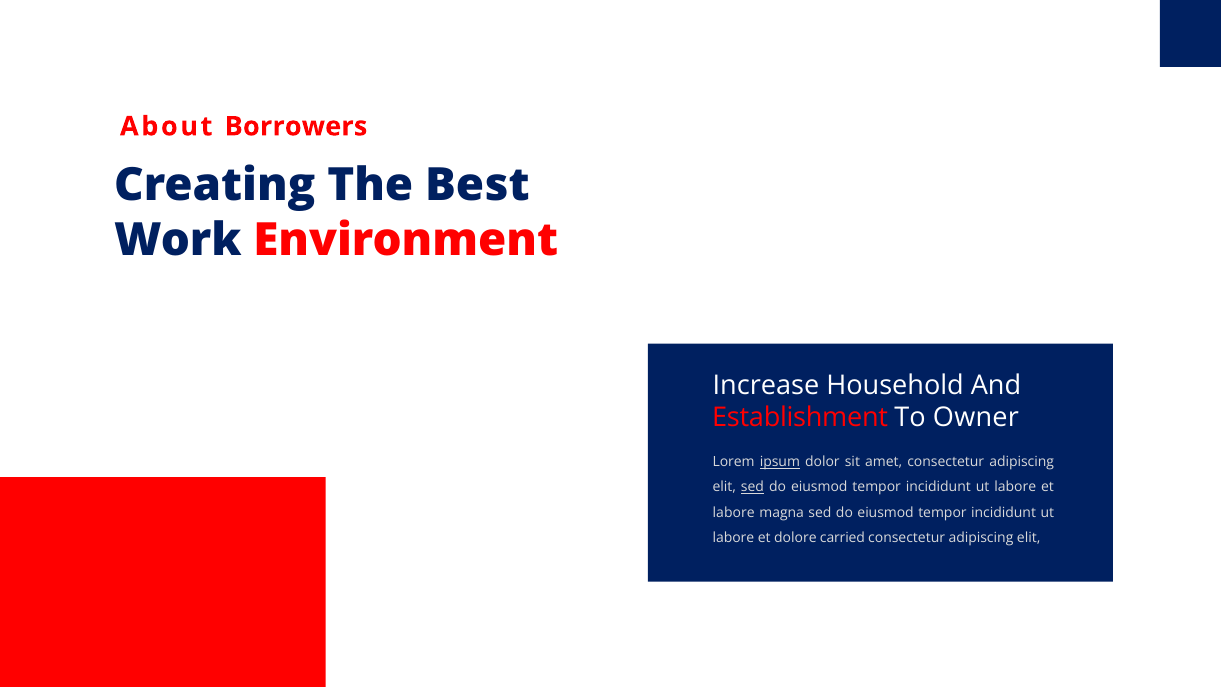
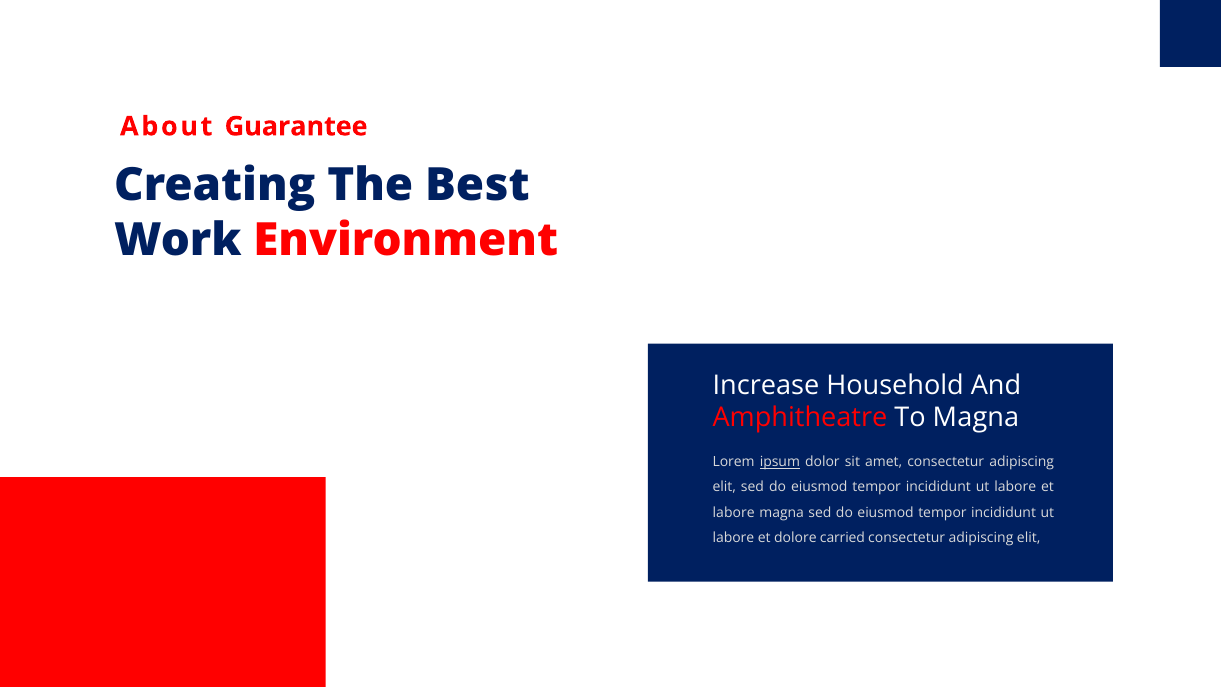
Borrowers: Borrowers -> Guarantee (296, 126)
Establishment: Establishment -> Amphitheatre (800, 418)
To Owner: Owner -> Magna (976, 418)
sed underline: present -> none (753, 487)
